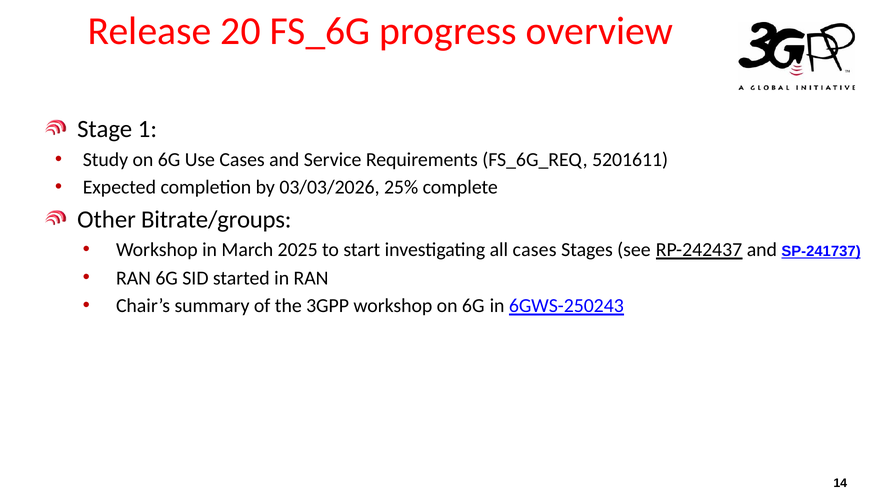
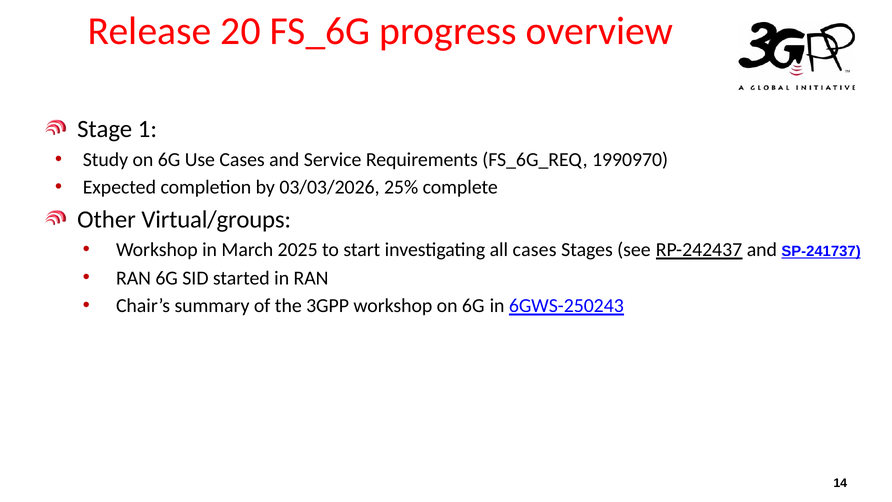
5201611: 5201611 -> 1990970 (630, 160)
Bitrate/groups: Bitrate/groups -> Virtual/groups (216, 219)
